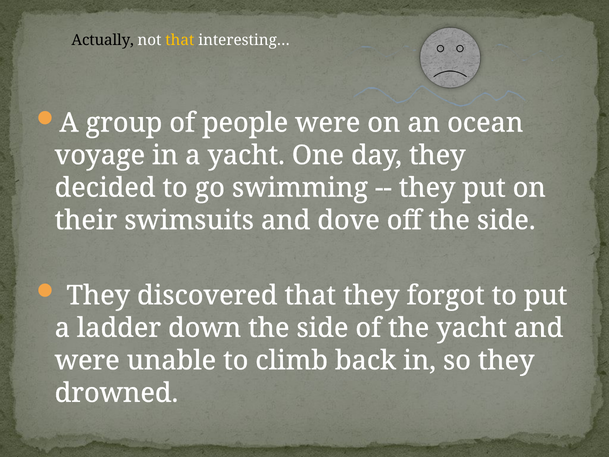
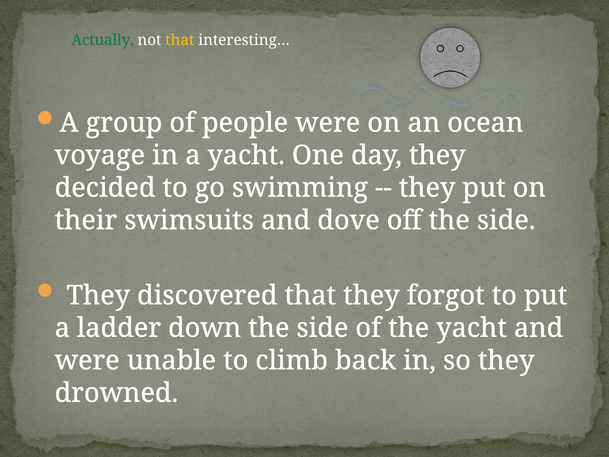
Actually colour: black -> green (103, 40)
